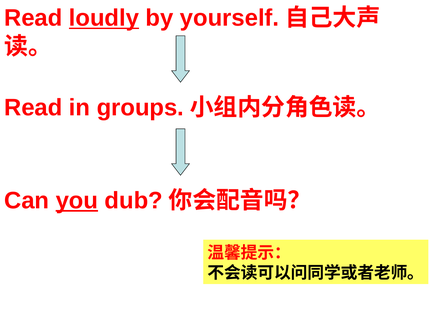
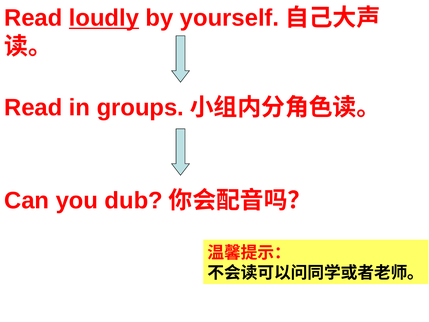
you underline: present -> none (77, 200)
